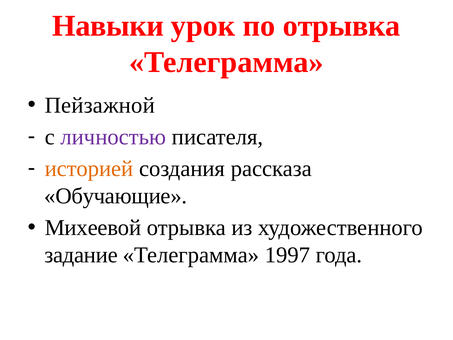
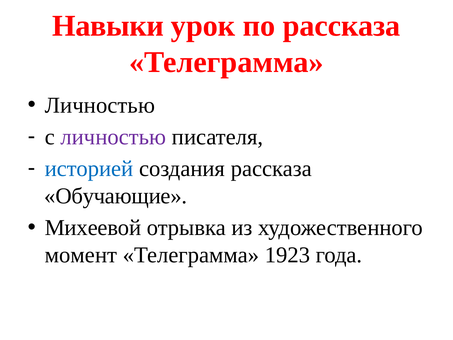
по отрывка: отрывка -> рассказа (342, 26)
Пейзажной: Пейзажной -> Личностью (100, 105)
историей colour: orange -> blue (89, 169)
задание: задание -> момент (81, 255)
1997: 1997 -> 1923 (287, 255)
